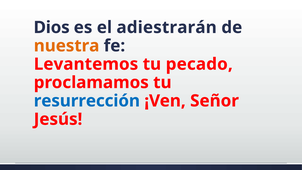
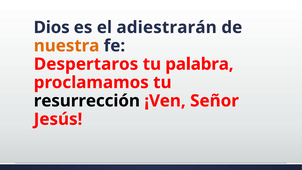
Levantemos: Levantemos -> Despertaros (86, 64)
pecado: pecado -> palabra (199, 64)
resurrección colour: blue -> black (87, 101)
